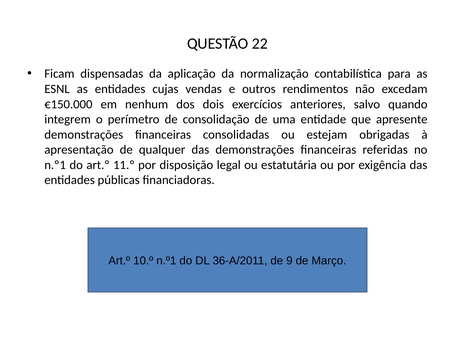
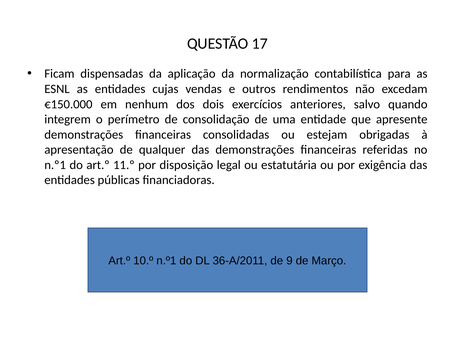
22: 22 -> 17 (260, 44)
